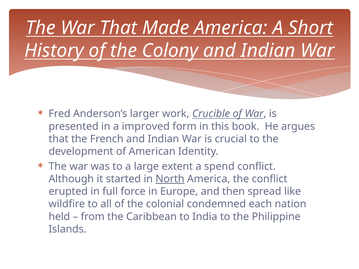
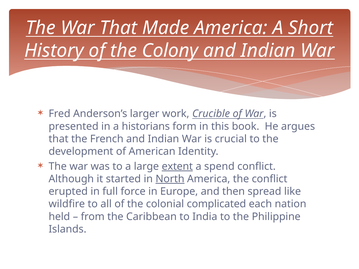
improved: improved -> historians (146, 126)
extent underline: none -> present (177, 167)
condemned: condemned -> complicated (216, 204)
